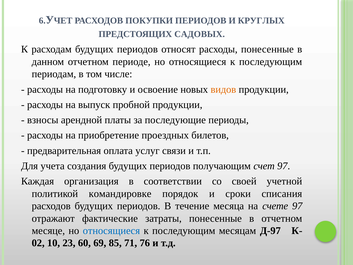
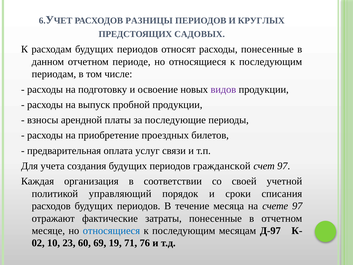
ПОКУПКИ: ПОКУПКИ -> РАЗНИЦЫ (149, 21)
видов colour: orange -> purple (223, 89)
получающим: получающим -> гражданской (222, 166)
командировке: командировке -> управляющий (120, 193)
85: 85 -> 19 (115, 243)
